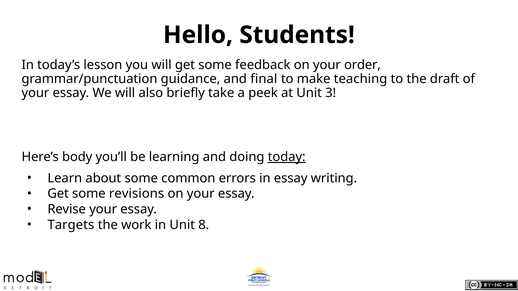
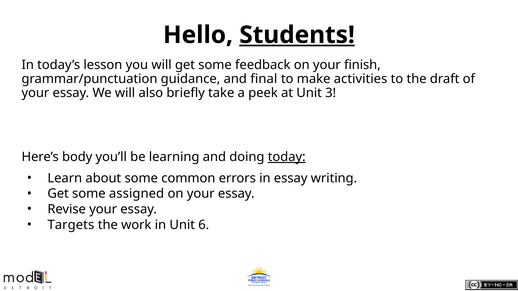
Students underline: none -> present (297, 35)
order: order -> finish (362, 65)
teaching: teaching -> activities (361, 79)
revisions: revisions -> assigned (137, 194)
8: 8 -> 6 (204, 225)
